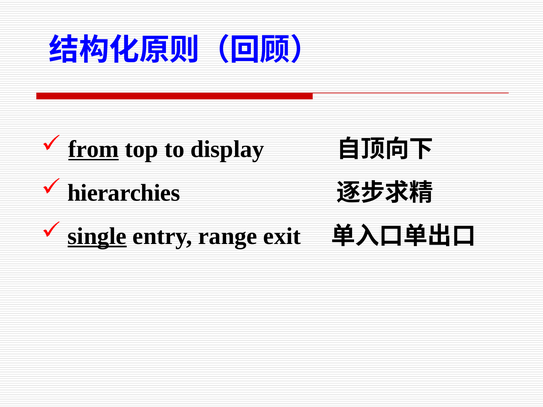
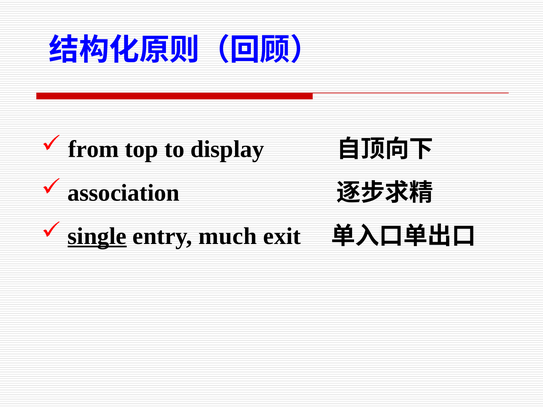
from underline: present -> none (94, 149)
hierarchies: hierarchies -> association (124, 193)
range: range -> much (228, 236)
